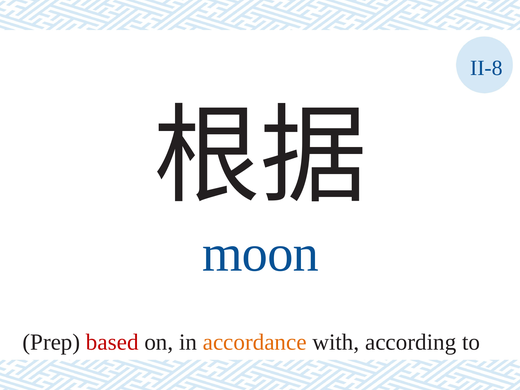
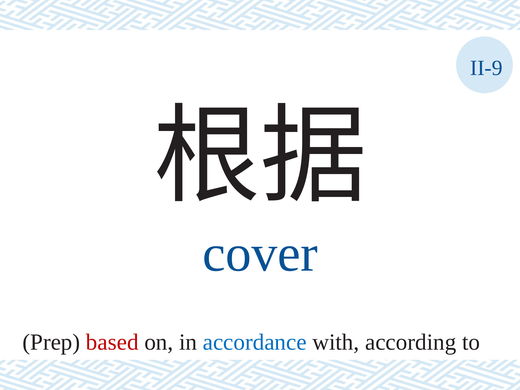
II-8: II-8 -> II-9 (486, 68)
moon: moon -> cover (260, 254)
accordance colour: orange -> blue (255, 342)
